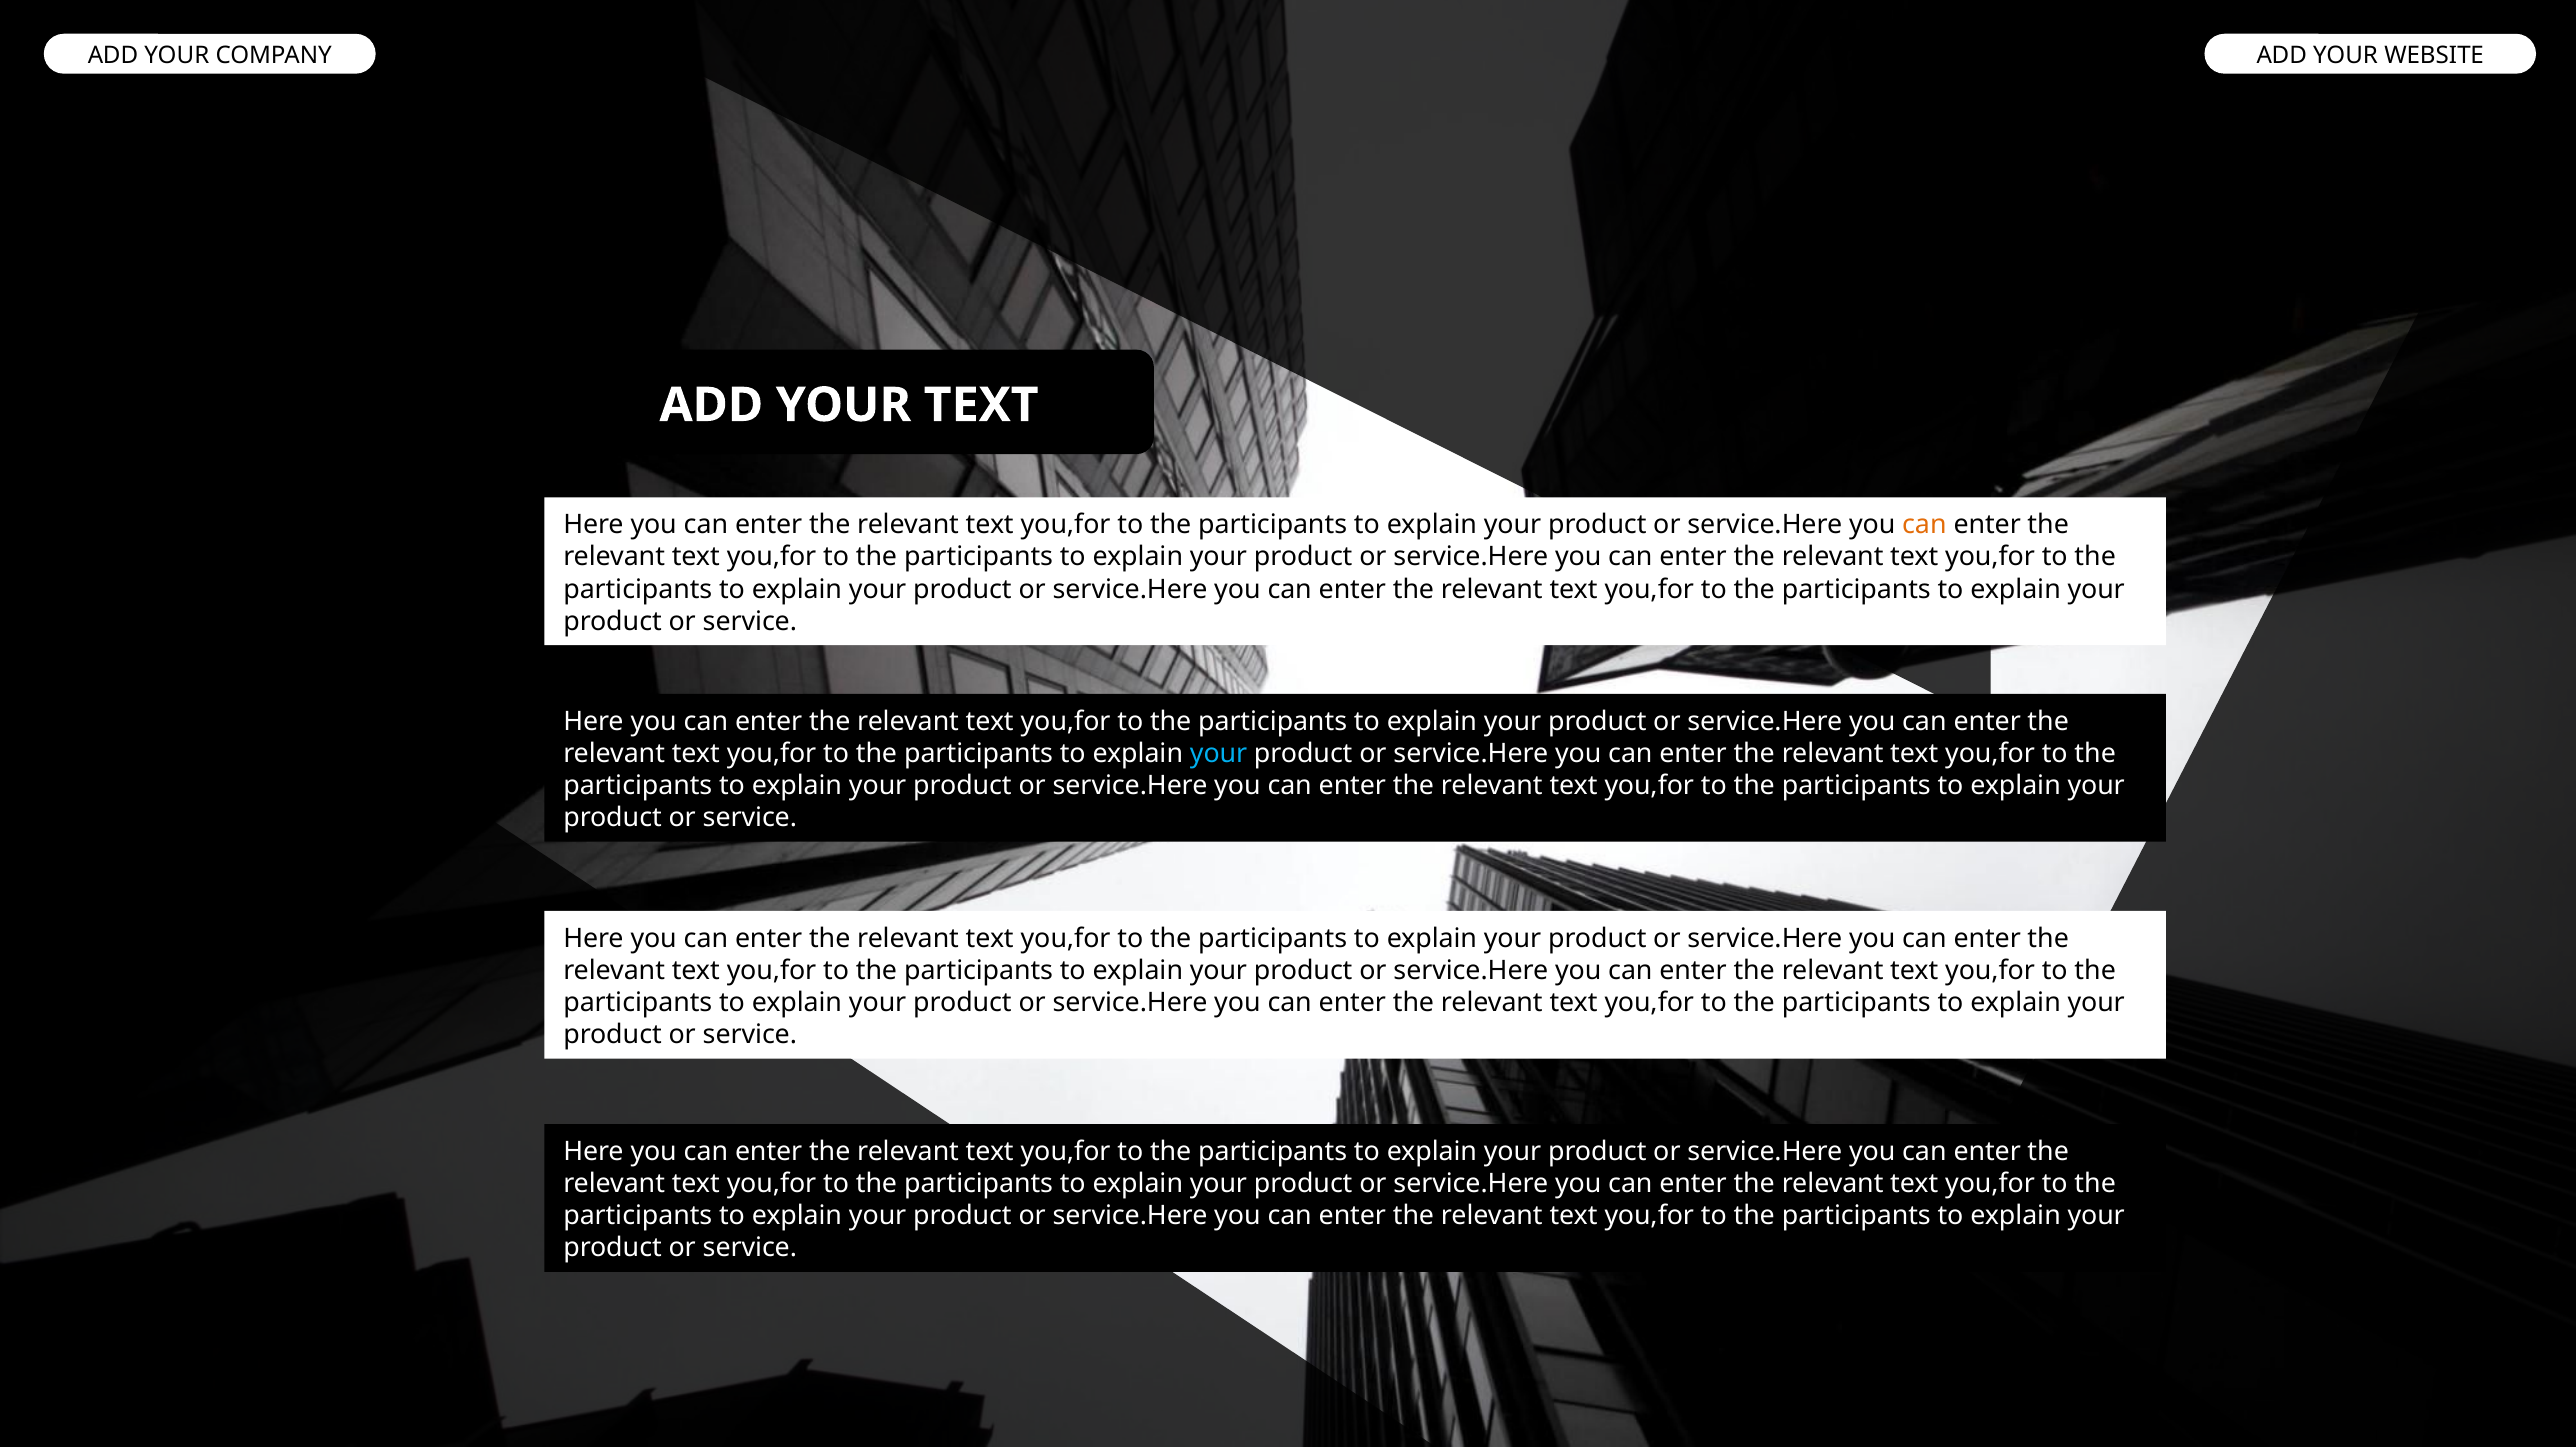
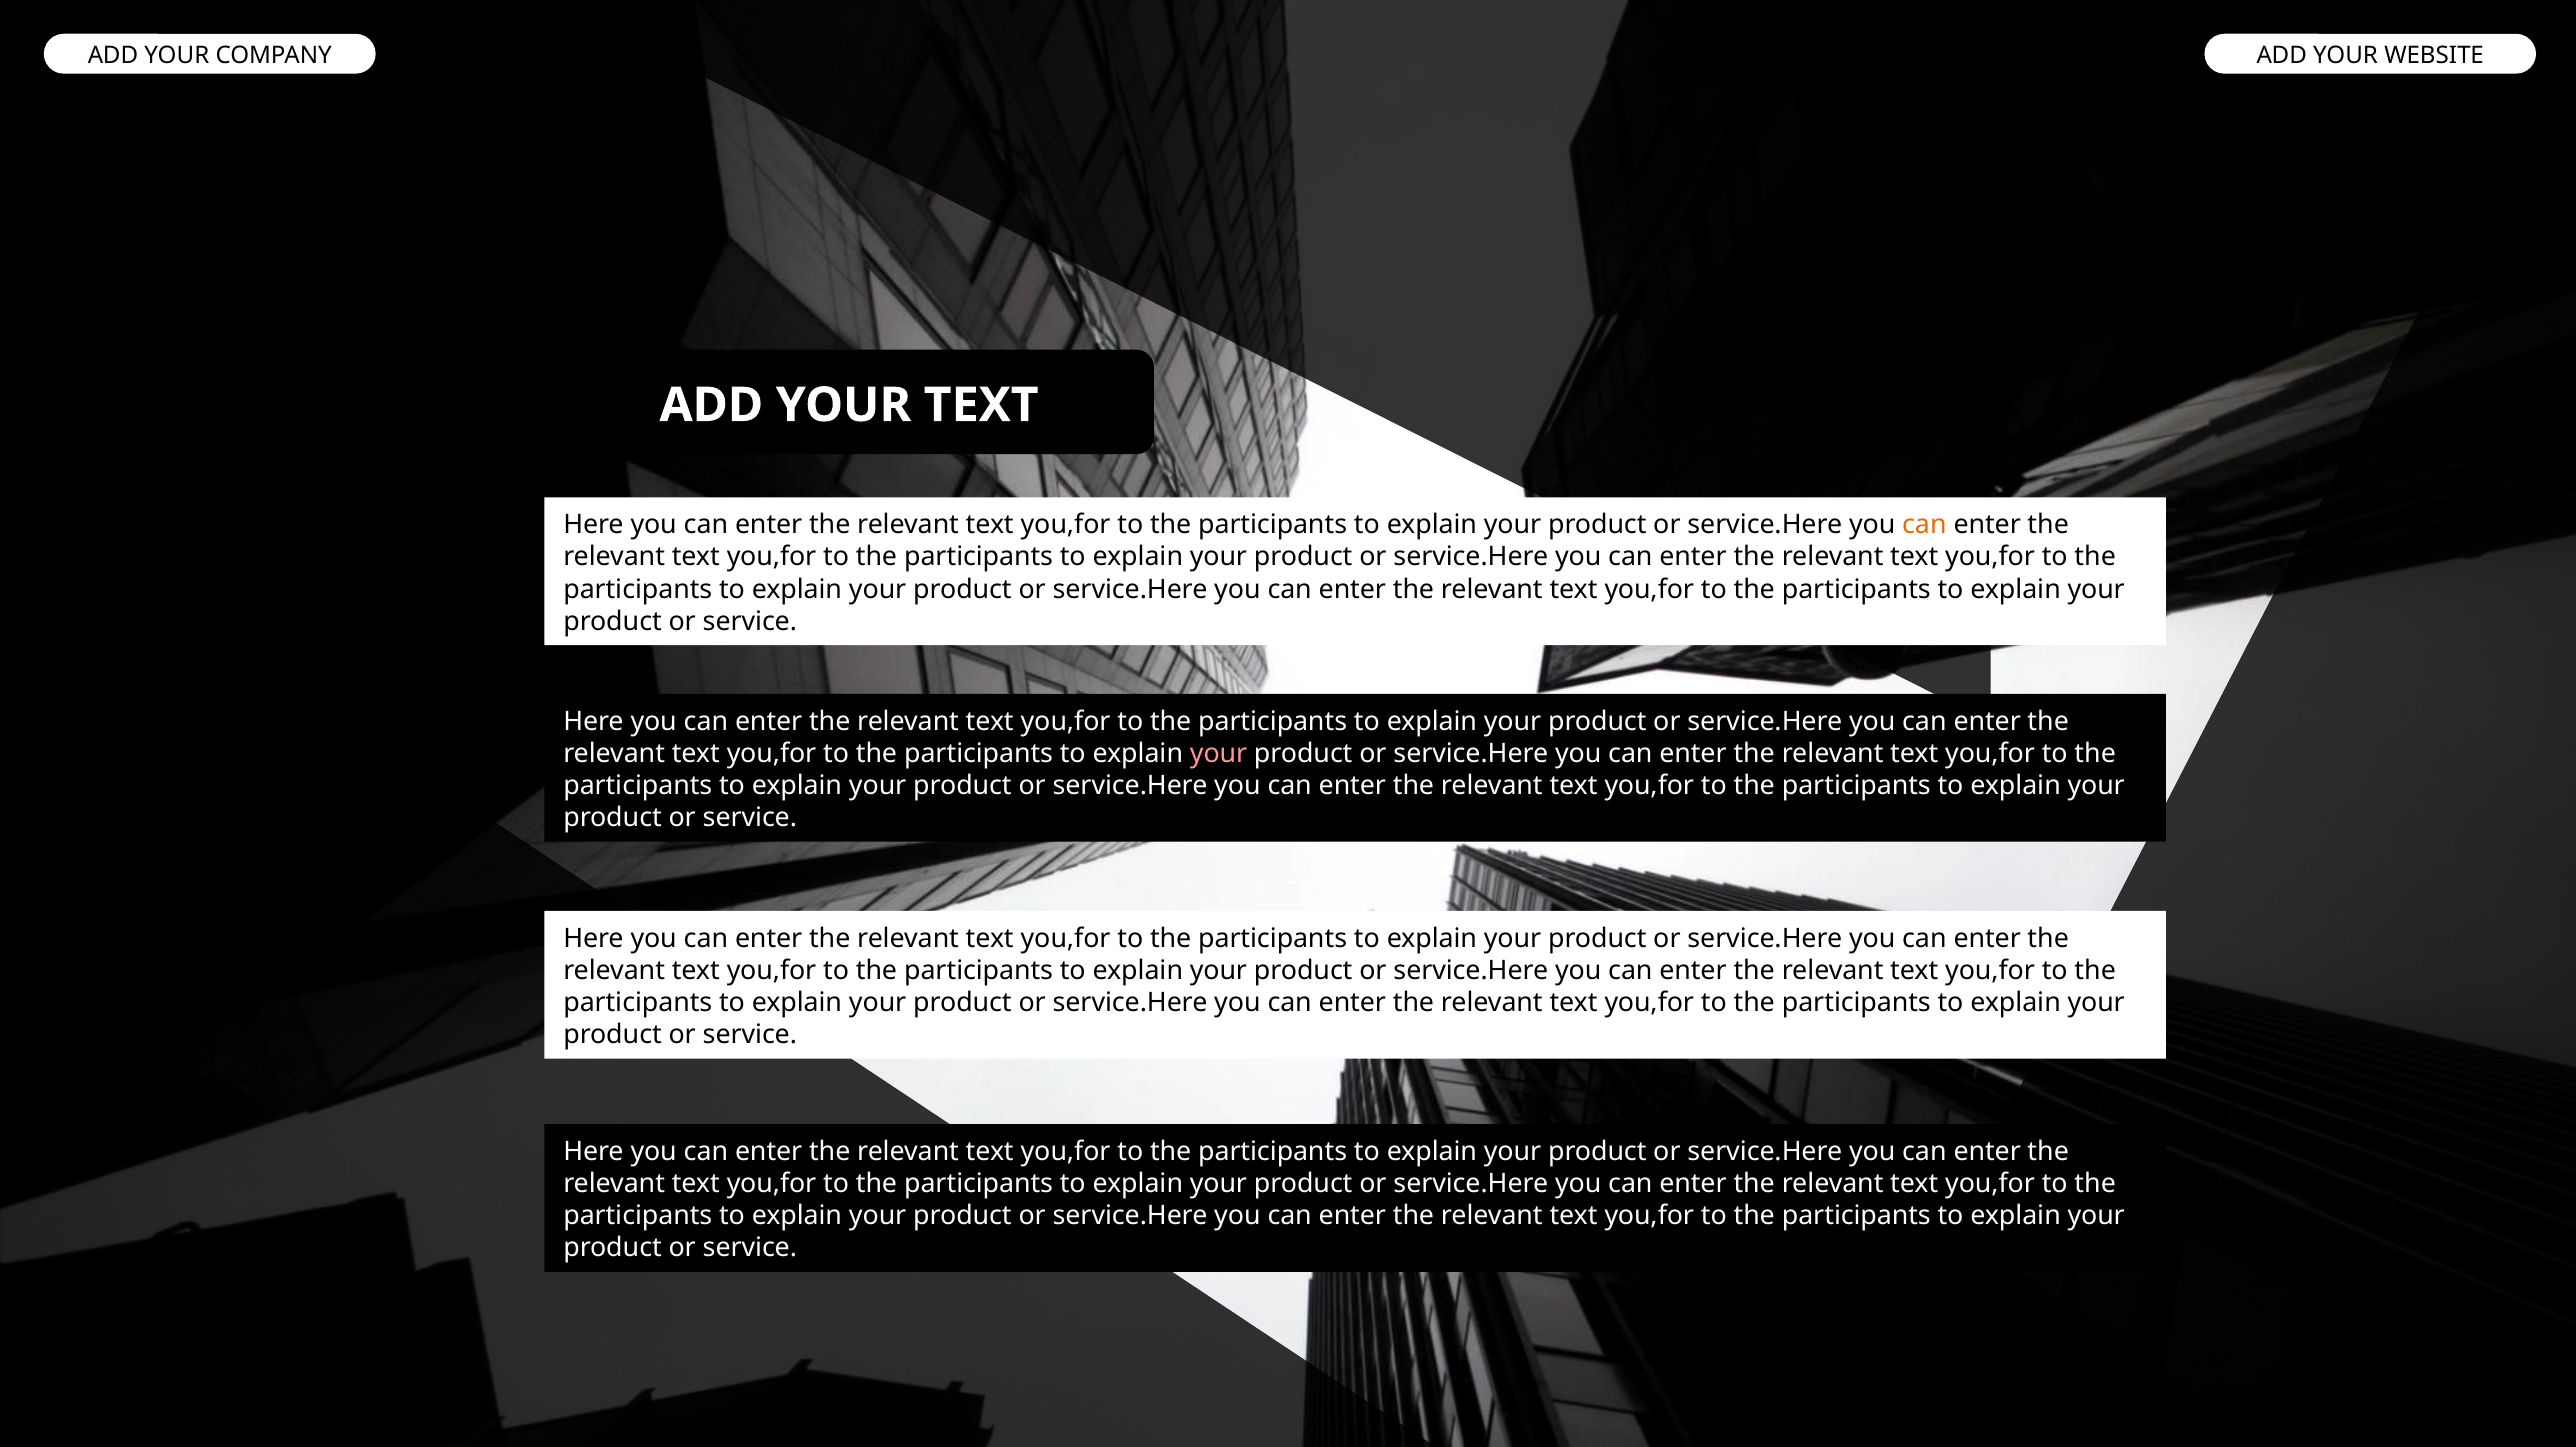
your colour: light blue -> pink (1219, 753)
